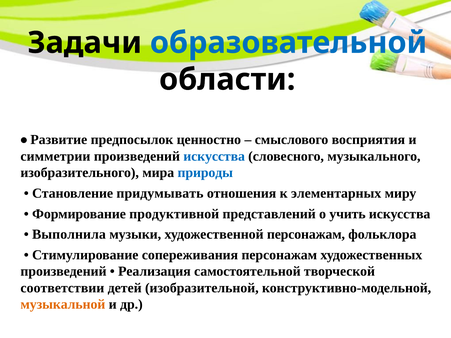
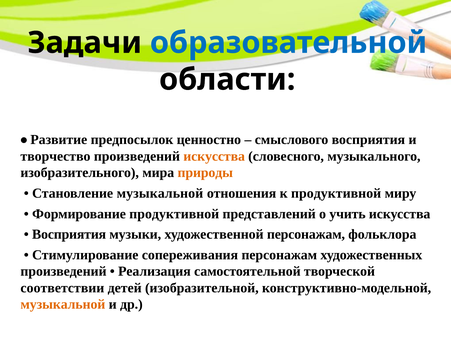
симметрии: симметрии -> творчество (55, 156)
искусства colour: blue -> orange (214, 156)
природы colour: blue -> orange (205, 173)
Становление придумывать: придумывать -> музыкальной (160, 193)
к элементарных: элементарных -> продуктивной (336, 193)
Выполнила: Выполнила -> Восприятия (69, 235)
